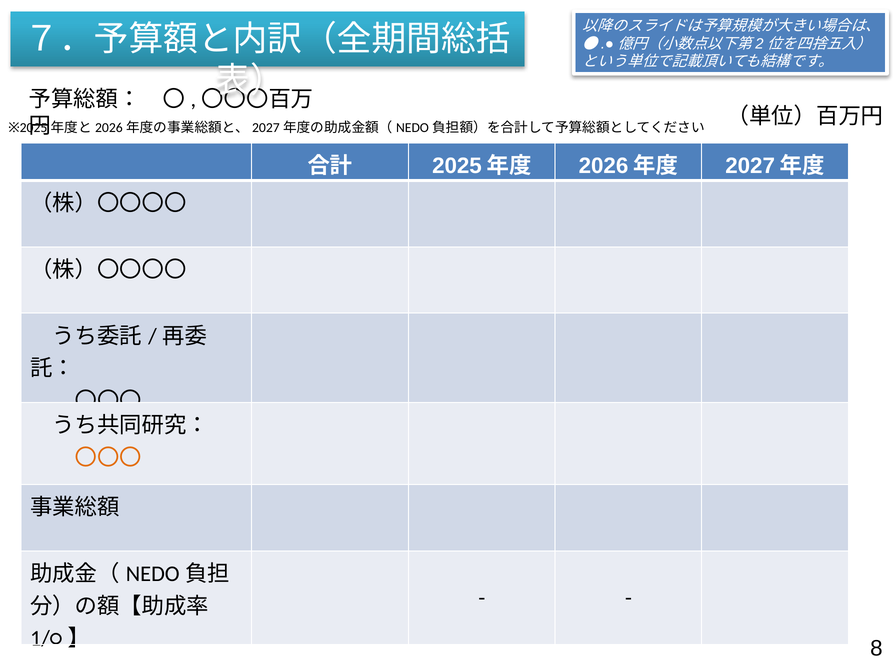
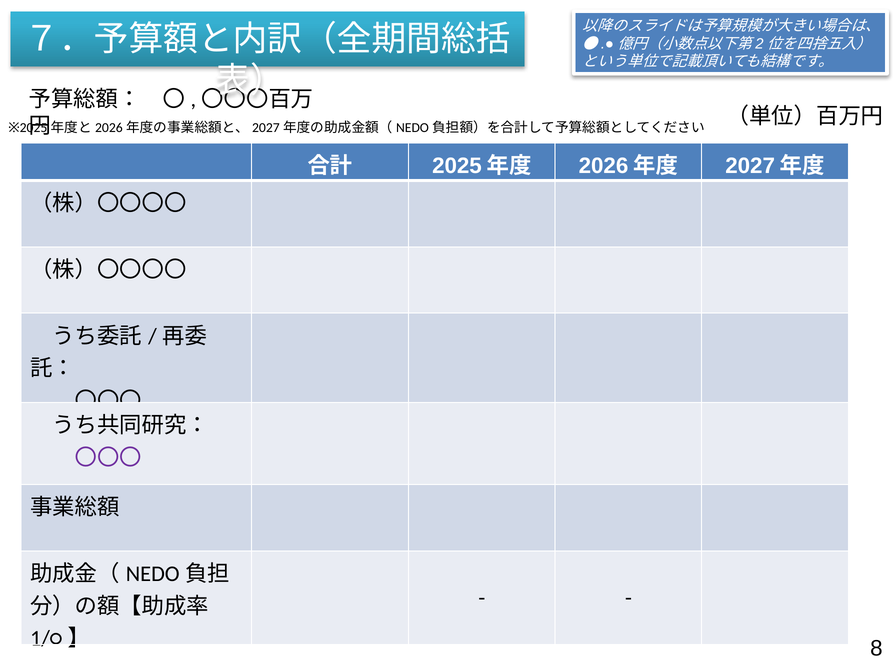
〇〇〇 colour: orange -> purple (108, 458)
